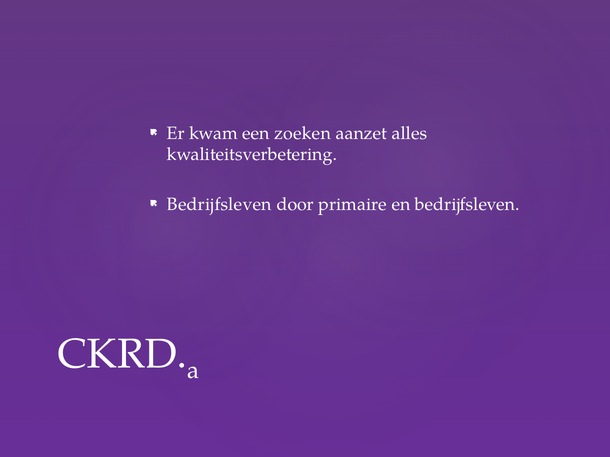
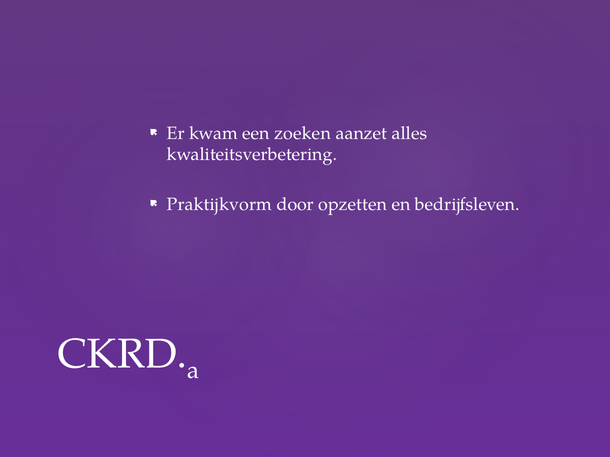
Bedrijfsleven: Bedrijfsleven -> Praktijkvorm (219, 205)
primaire: primaire -> opzetten (353, 205)
